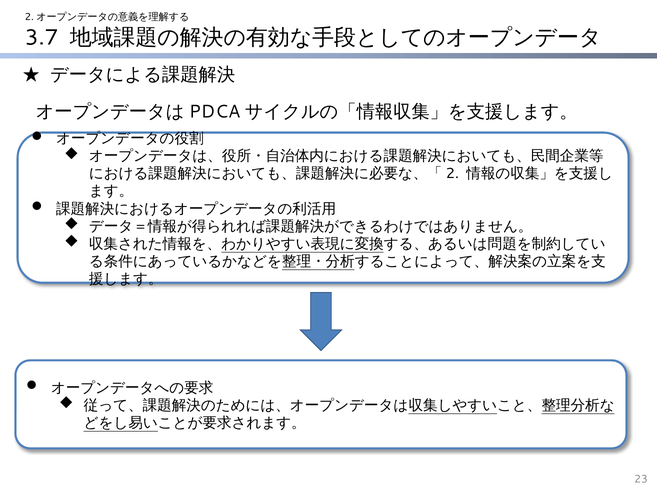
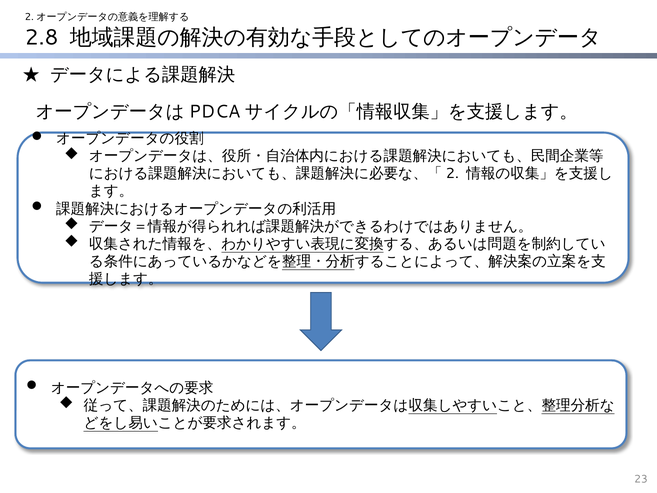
3.7: 3.7 -> 2.8 (42, 38)
